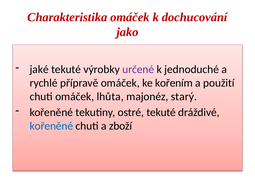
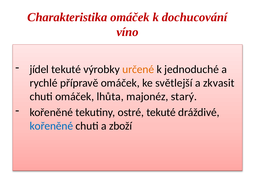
jako: jako -> víno (127, 32)
jaké: jaké -> jídel (39, 69)
určené colour: purple -> orange (138, 69)
kořením: kořením -> světlejší (174, 83)
použití: použití -> zkvasit (219, 83)
